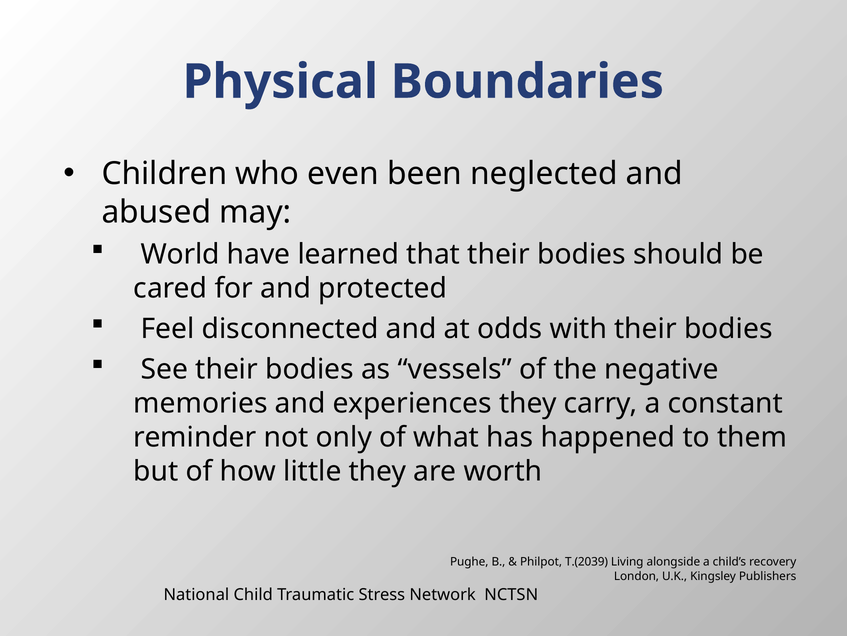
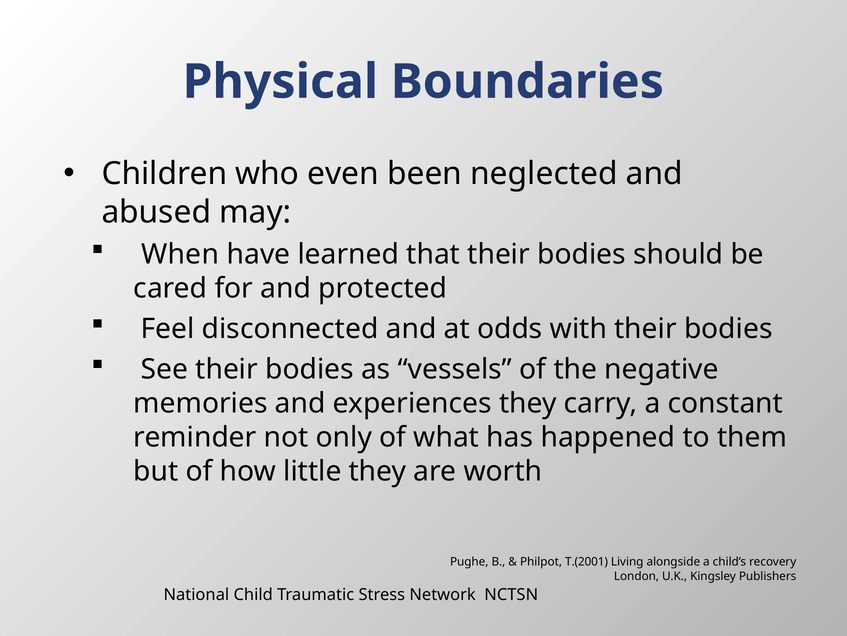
World: World -> When (180, 254)
T.(2039: T.(2039 -> T.(2001 (587, 561)
